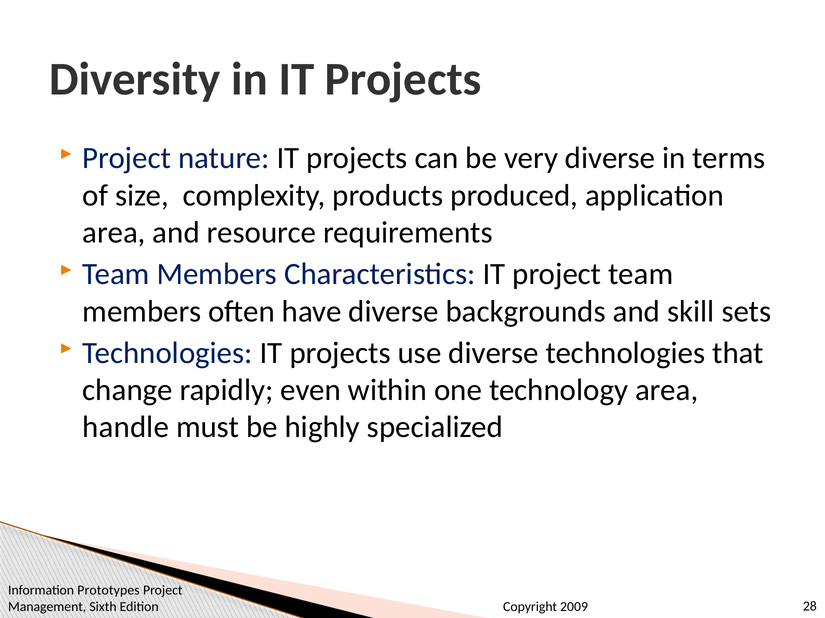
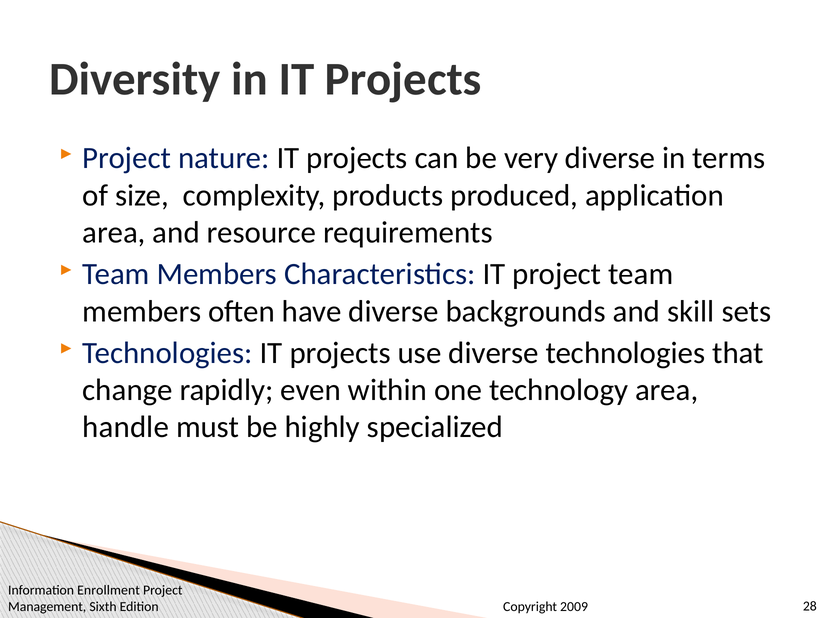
Prototypes: Prototypes -> Enrollment (109, 591)
